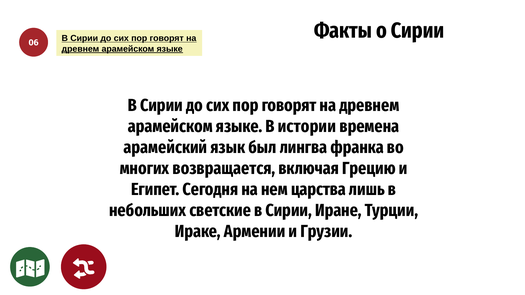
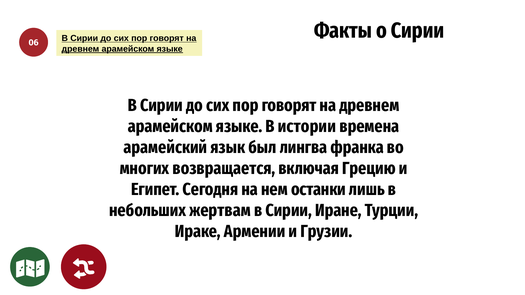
царства: царства -> останки (318, 190)
светские: светские -> жертвам (220, 211)
